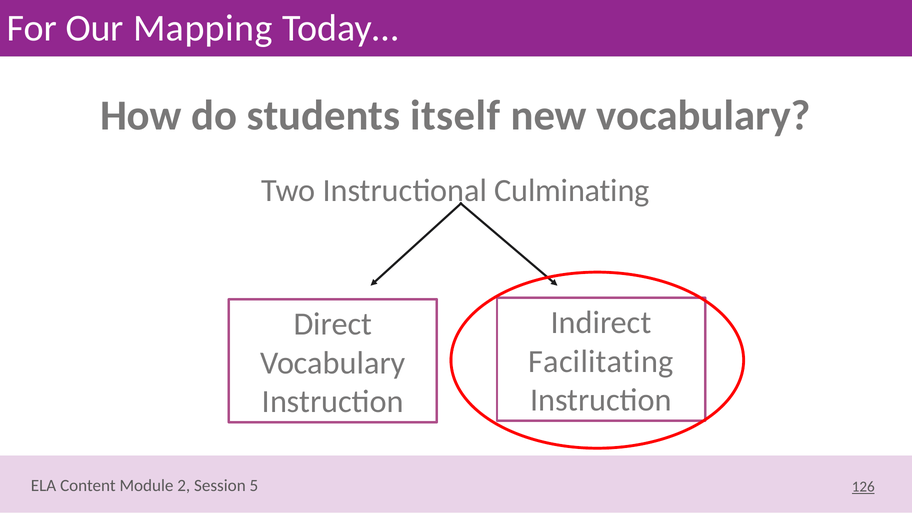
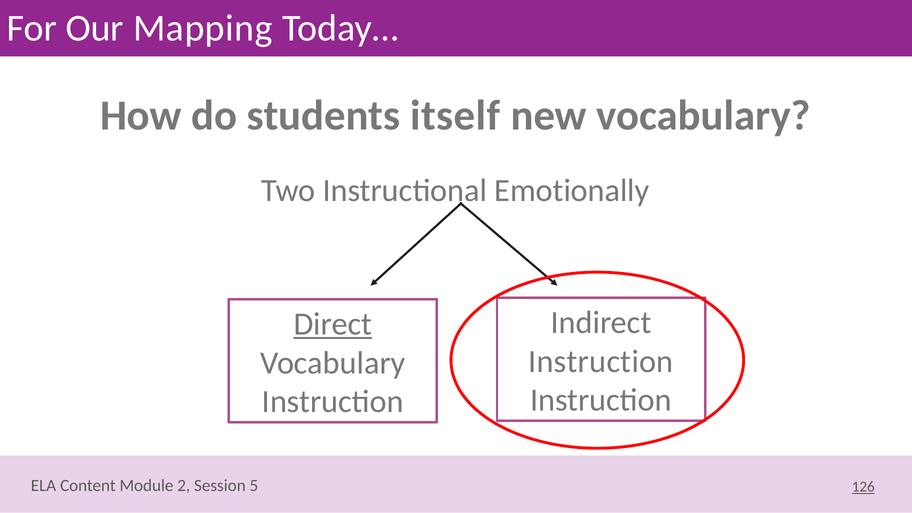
Culminating: Culminating -> Emotionally (572, 190)
Direct underline: none -> present (333, 324)
Facilitating: Facilitating -> Instruction (601, 361)
